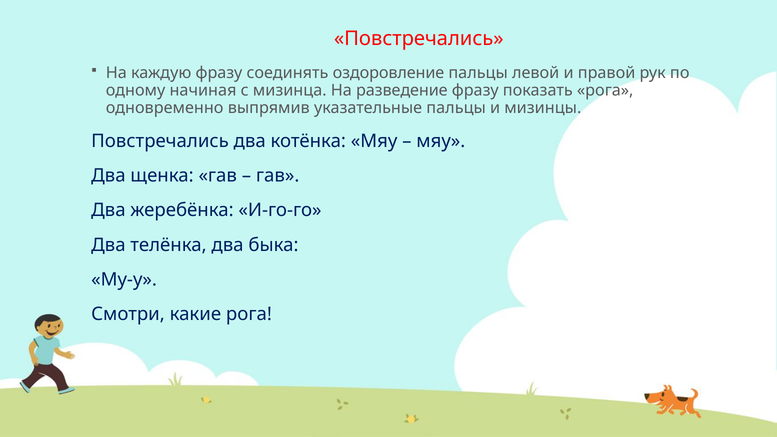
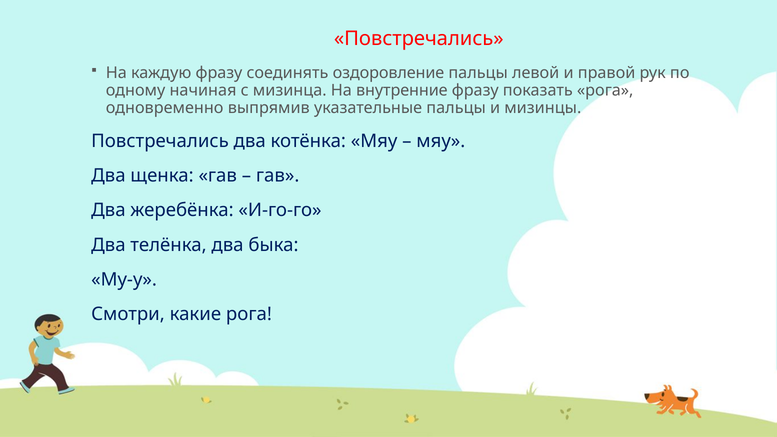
разведение: разведение -> внутренние (402, 90)
